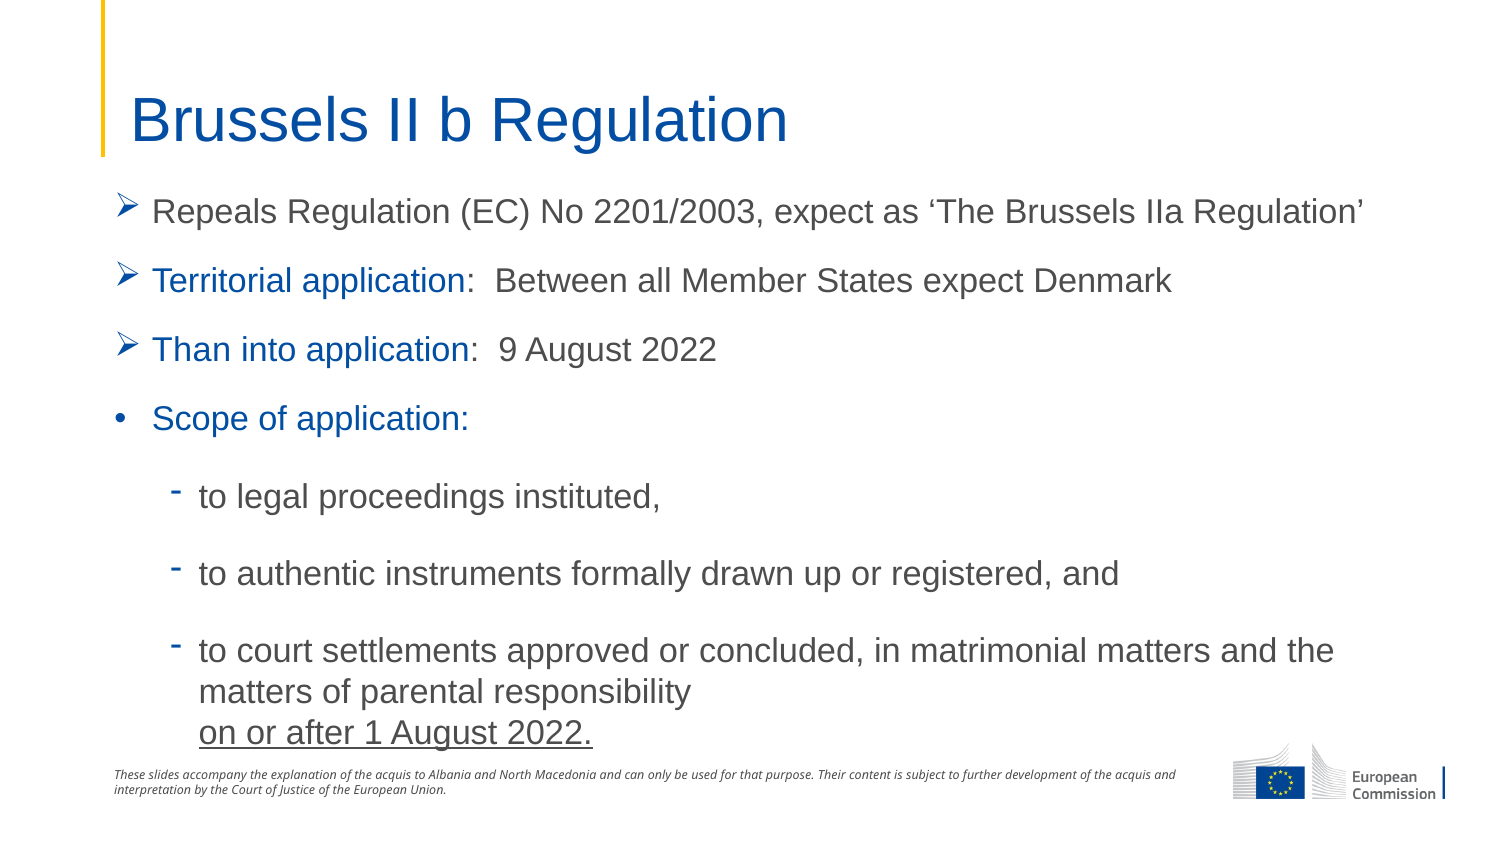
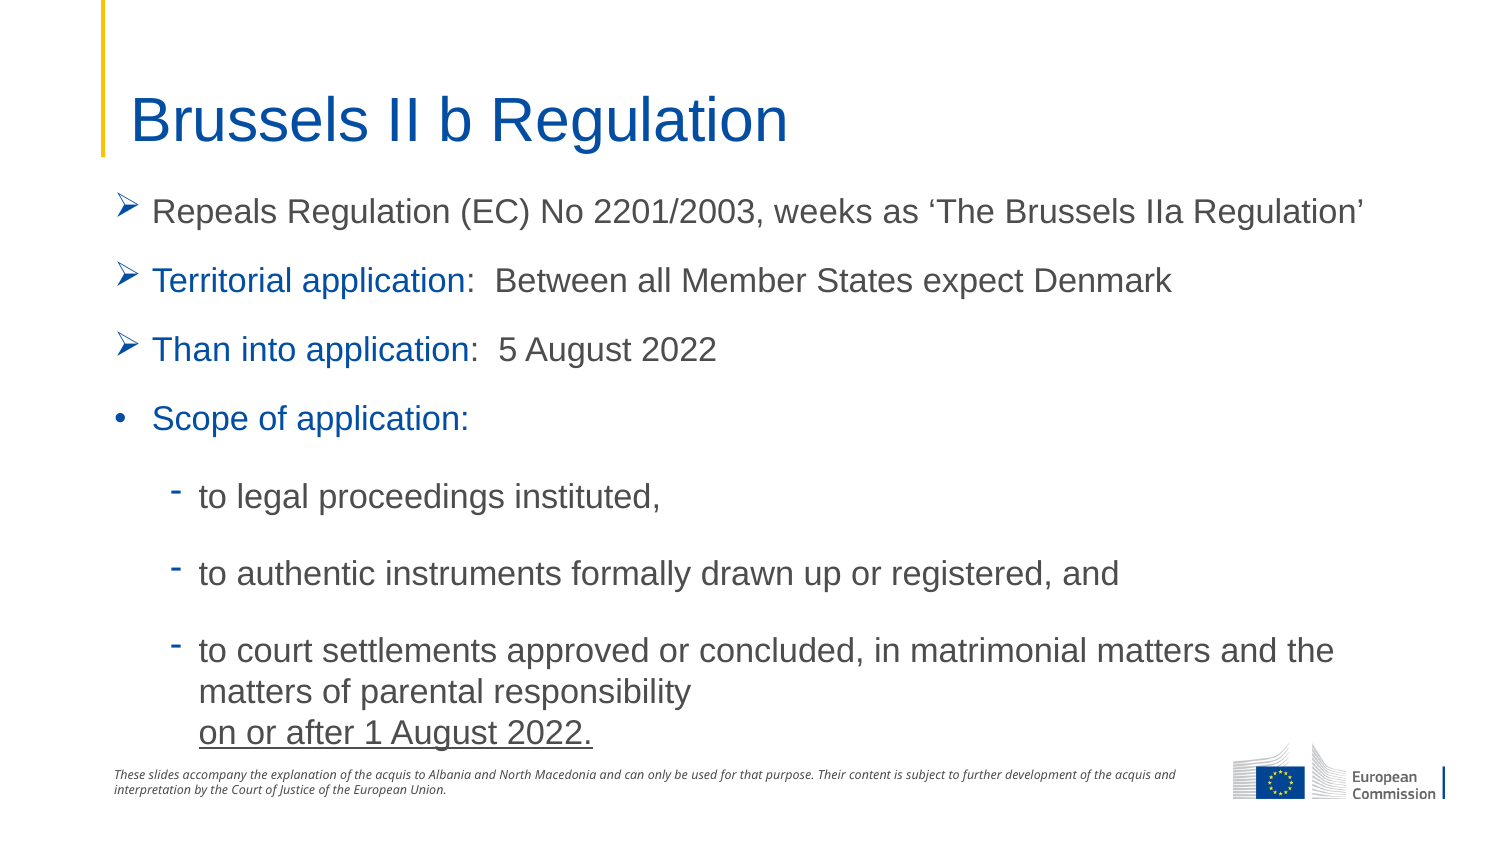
2201/2003 expect: expect -> weeks (824, 212)
9: 9 -> 5 (508, 350)
